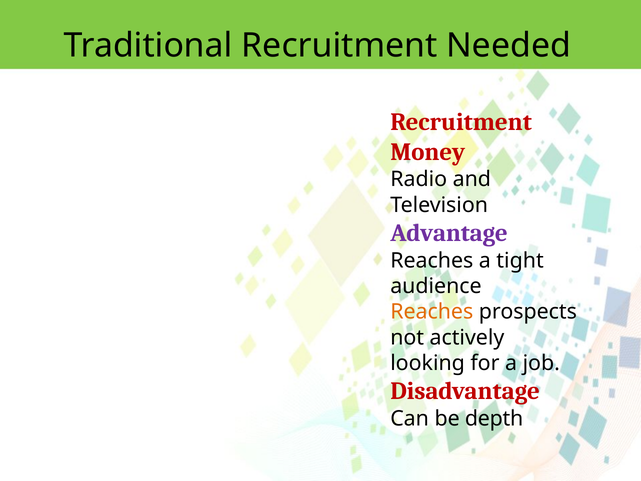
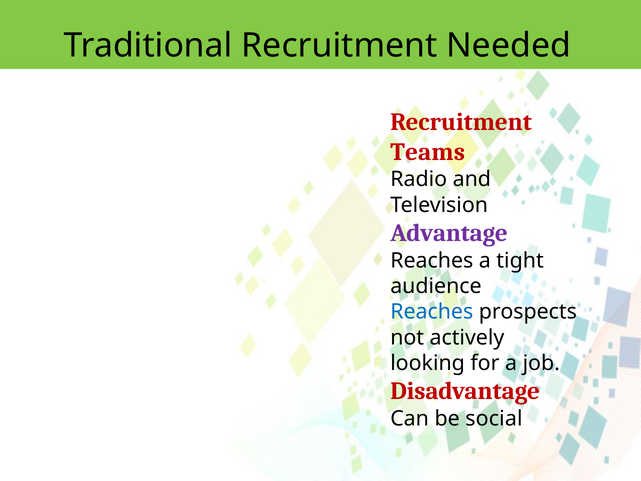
Money: Money -> Teams (428, 152)
Reaches colour: orange -> blue (432, 312)
depth: depth -> social (494, 419)
